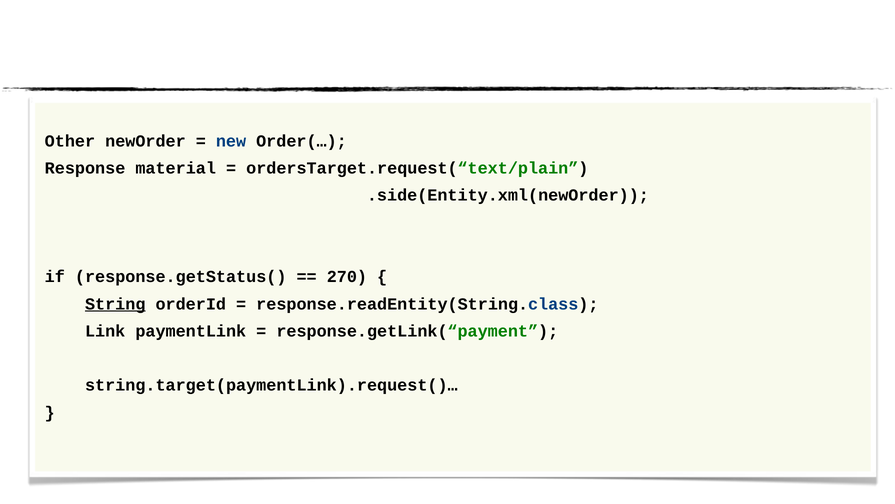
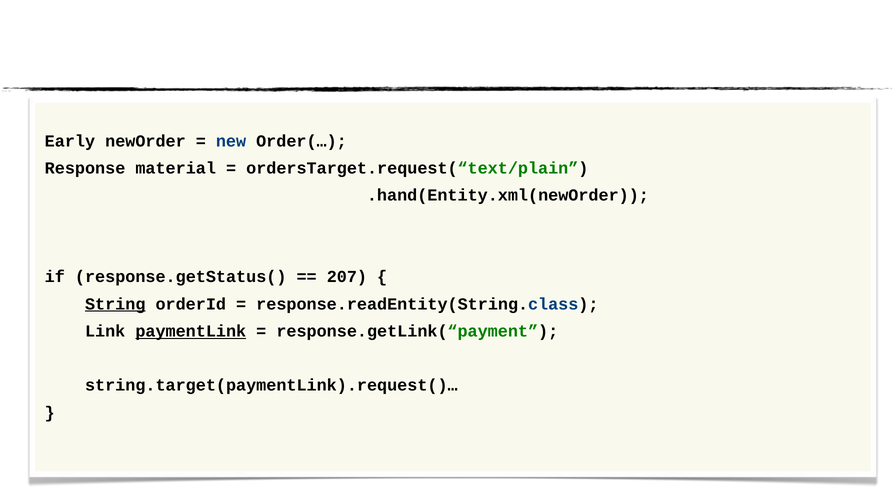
Other: Other -> Early (70, 141)
.side(Entity.xml(newOrder: .side(Entity.xml(newOrder -> .hand(Entity.xml(newOrder (508, 195)
270: 270 -> 207 (347, 276)
paymentLink underline: none -> present (191, 331)
